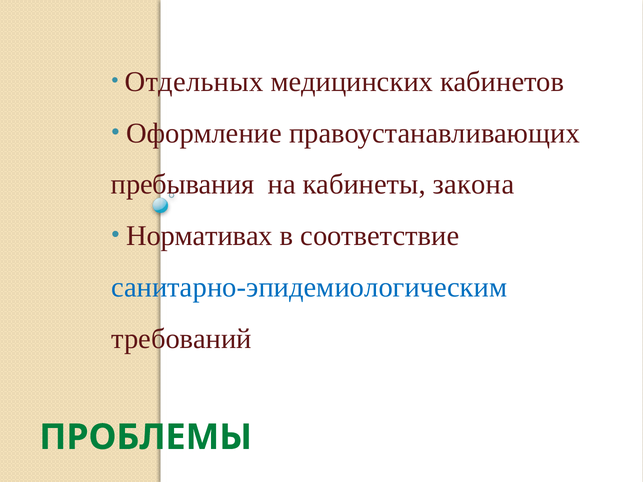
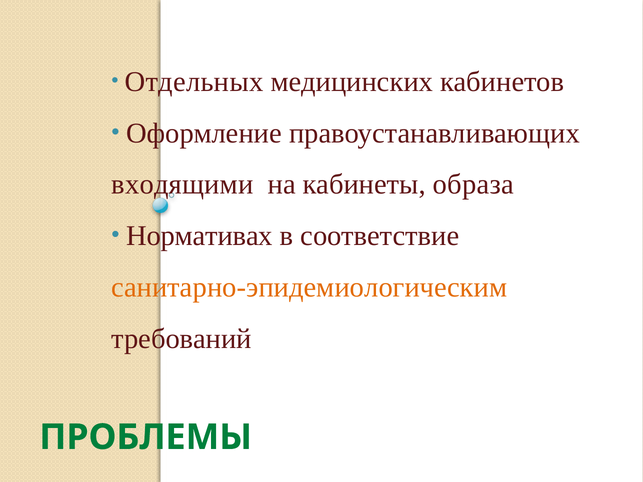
пребывания: пребывания -> входящими (182, 185)
закона: закона -> образа (473, 185)
санитарно-эпидемиологическим colour: blue -> orange (309, 288)
